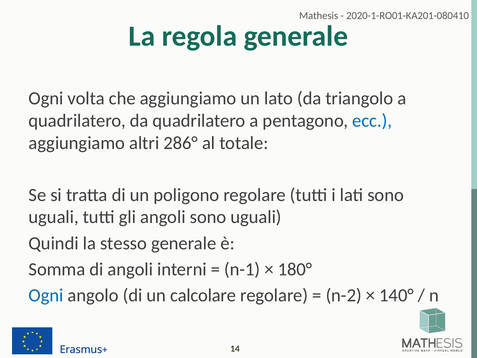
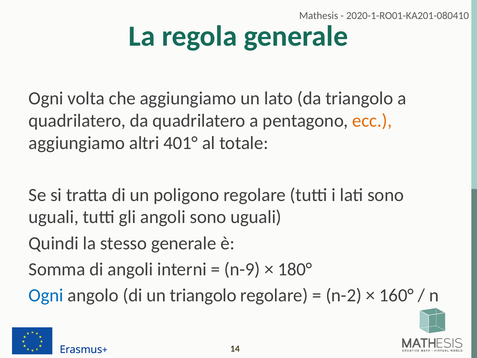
ecc colour: blue -> orange (372, 121)
286°: 286° -> 401° (181, 143)
n-1: n-1 -> n-9 (242, 269)
un calcolare: calcolare -> triangolo (203, 295)
140°: 140° -> 160° (396, 295)
